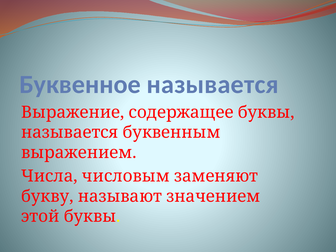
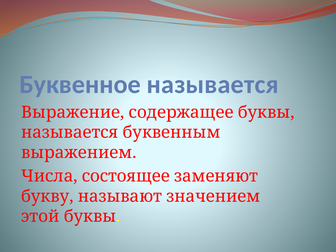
числовым: числовым -> состоящее (126, 176)
